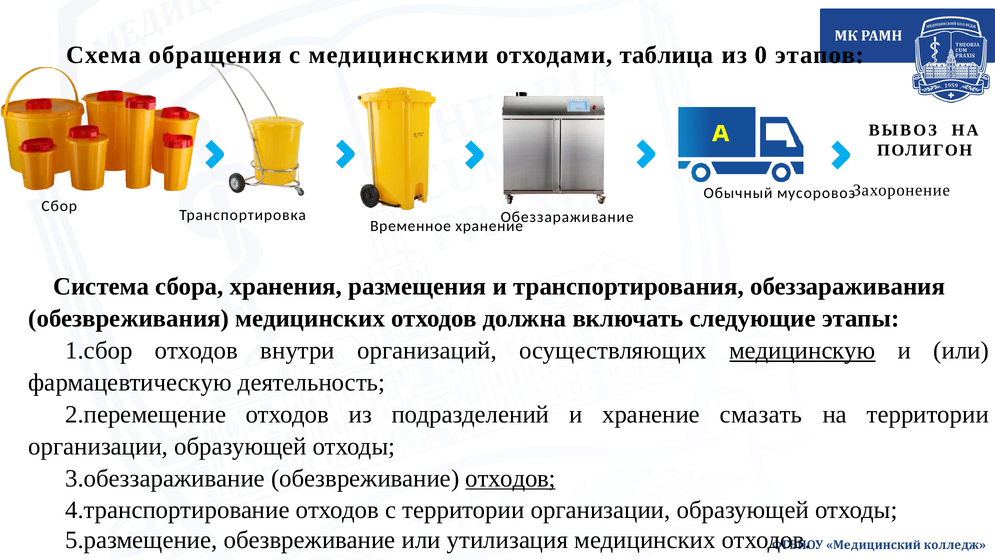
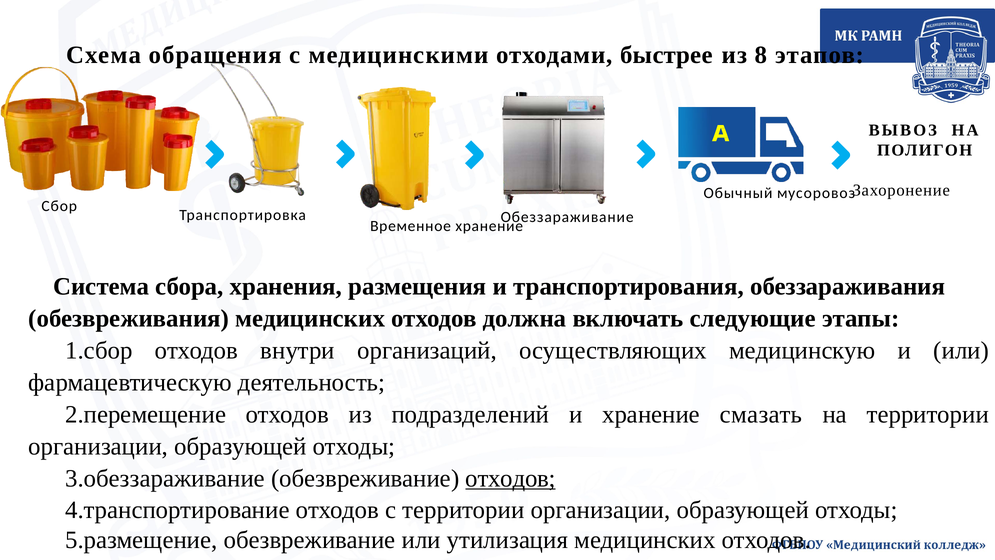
таблица: таблица -> быстрее (666, 55)
0: 0 -> 8 (761, 55)
медицинскую underline: present -> none (802, 350)
